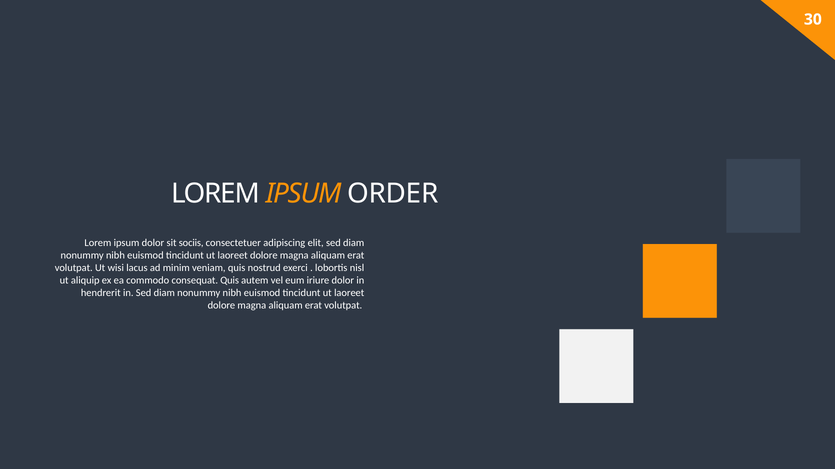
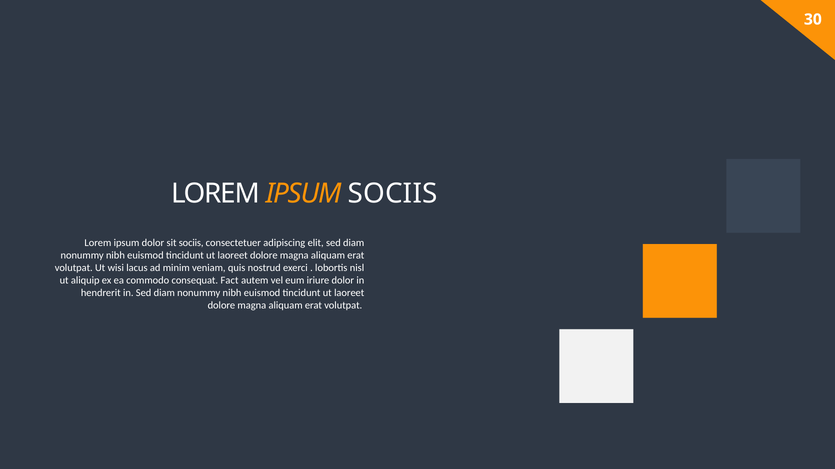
IPSUM ORDER: ORDER -> SOCIIS (393, 194)
consequat Quis: Quis -> Fact (230, 281)
